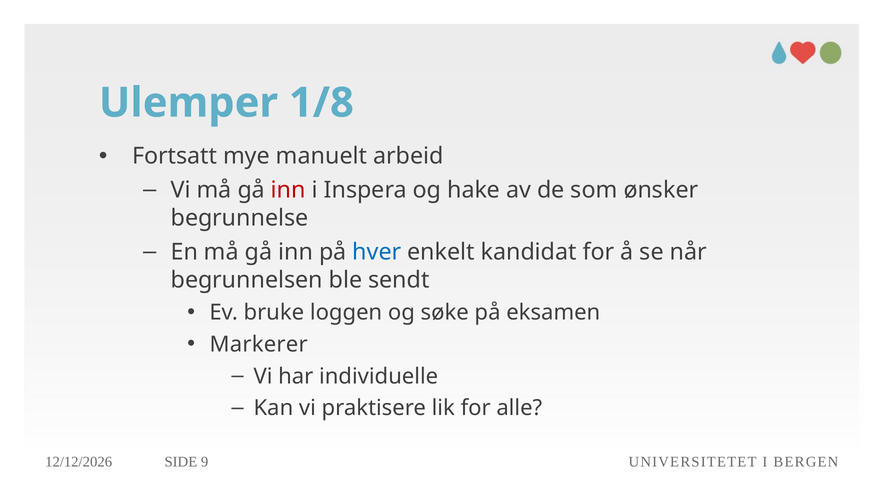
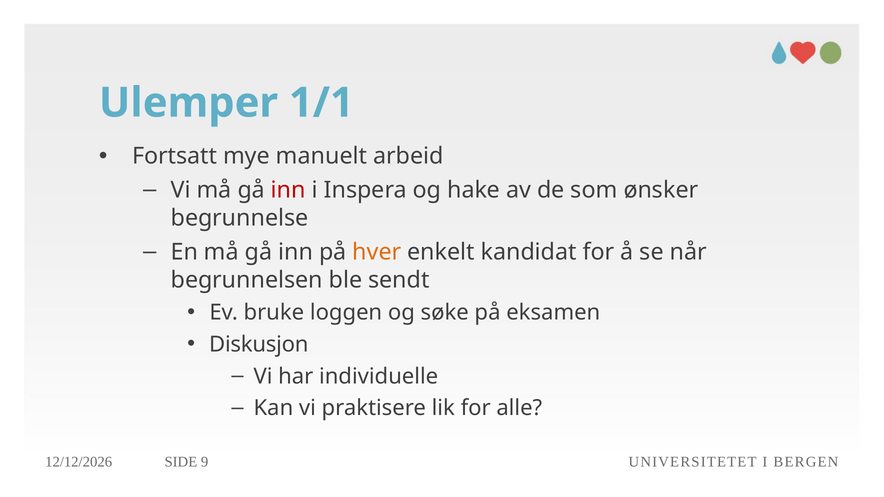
1/8: 1/8 -> 1/1 (321, 103)
hver colour: blue -> orange (377, 252)
Markerer: Markerer -> Diskusjon (259, 345)
